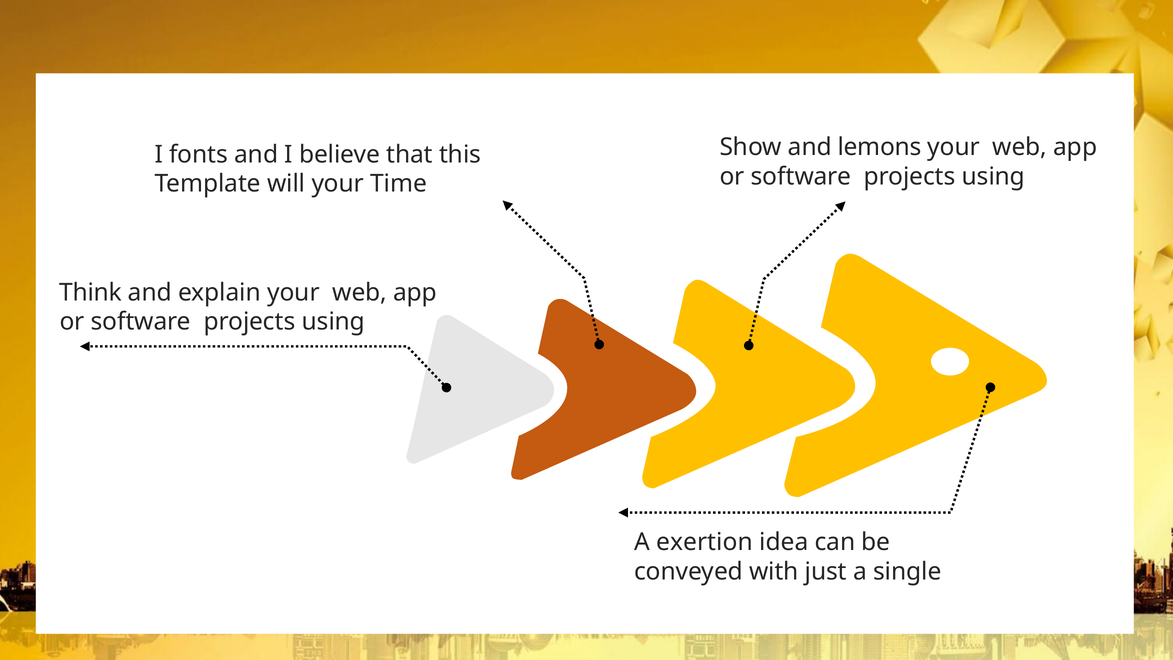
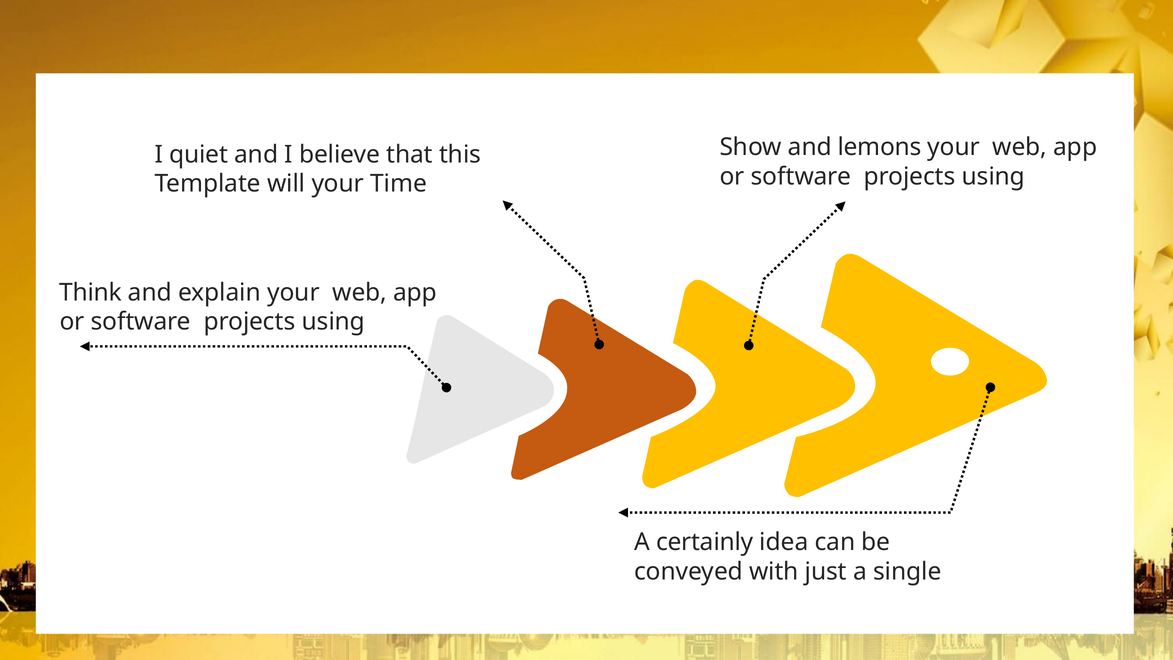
fonts: fonts -> quiet (199, 154)
exertion: exertion -> certainly (705, 542)
